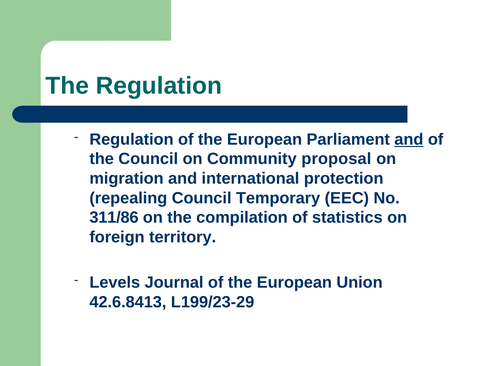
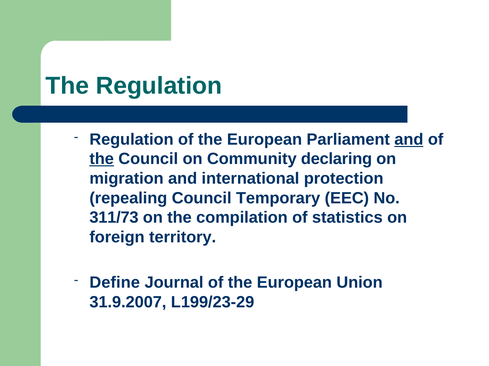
the underline: none -> present (102, 159)
proposal: proposal -> declaring (337, 159)
311/86: 311/86 -> 311/73 (114, 218)
Levels: Levels -> Define (115, 283)
42.6.8413: 42.6.8413 -> 31.9.2007 (128, 303)
